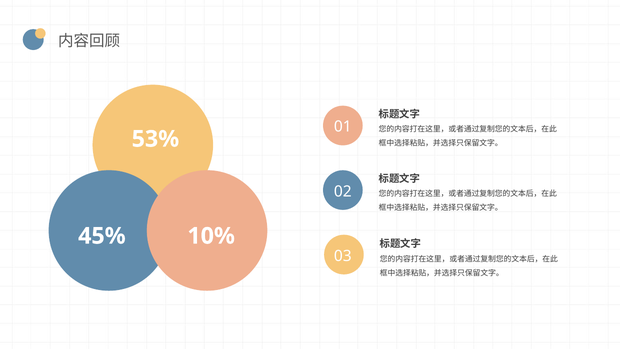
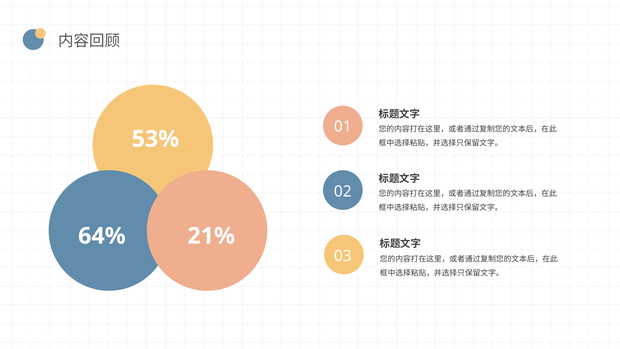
45%: 45% -> 64% (102, 236)
10%: 10% -> 21% (211, 236)
